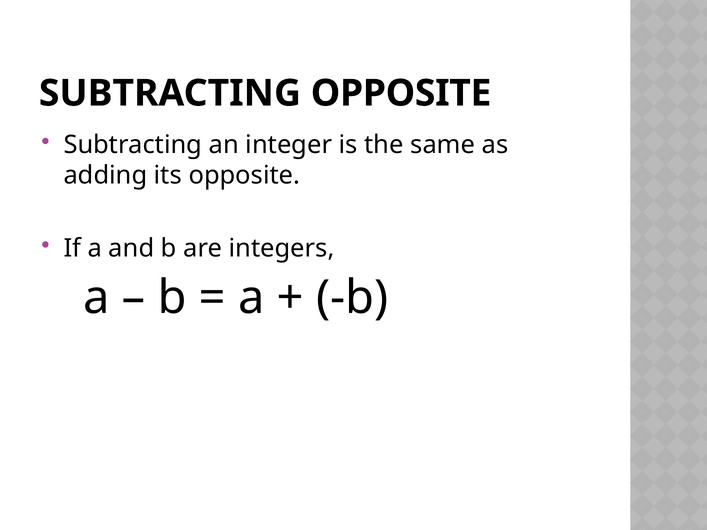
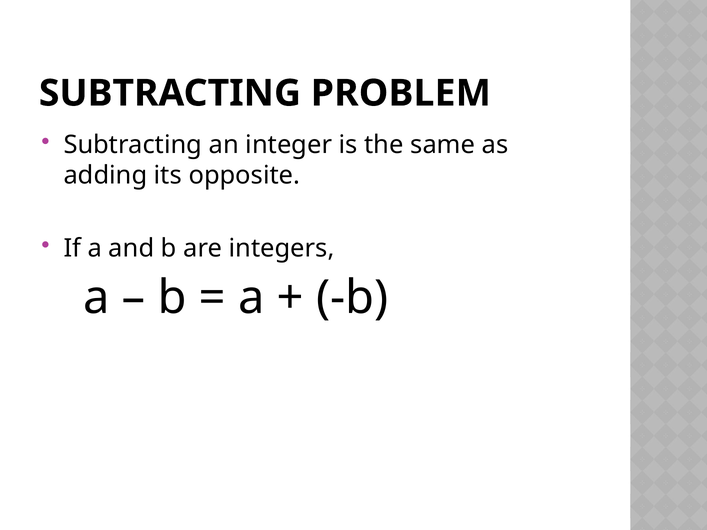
SUBTRACTING OPPOSITE: OPPOSITE -> PROBLEM (401, 93)
